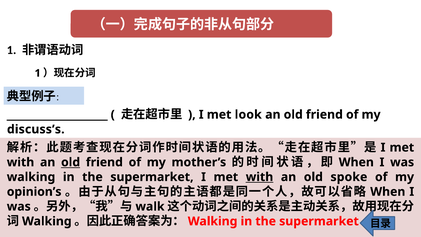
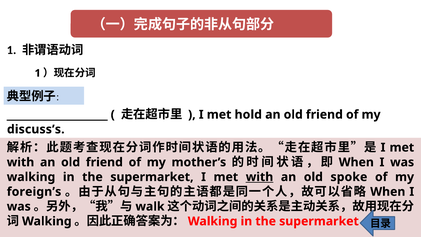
look: look -> hold (248, 114)
old underline: present -> none (71, 162)
opinion’s: opinion’s -> foreign’s (34, 192)
